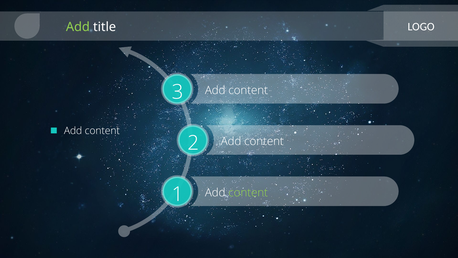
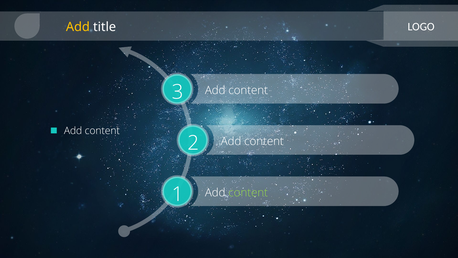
Add colour: light green -> yellow (78, 27)
